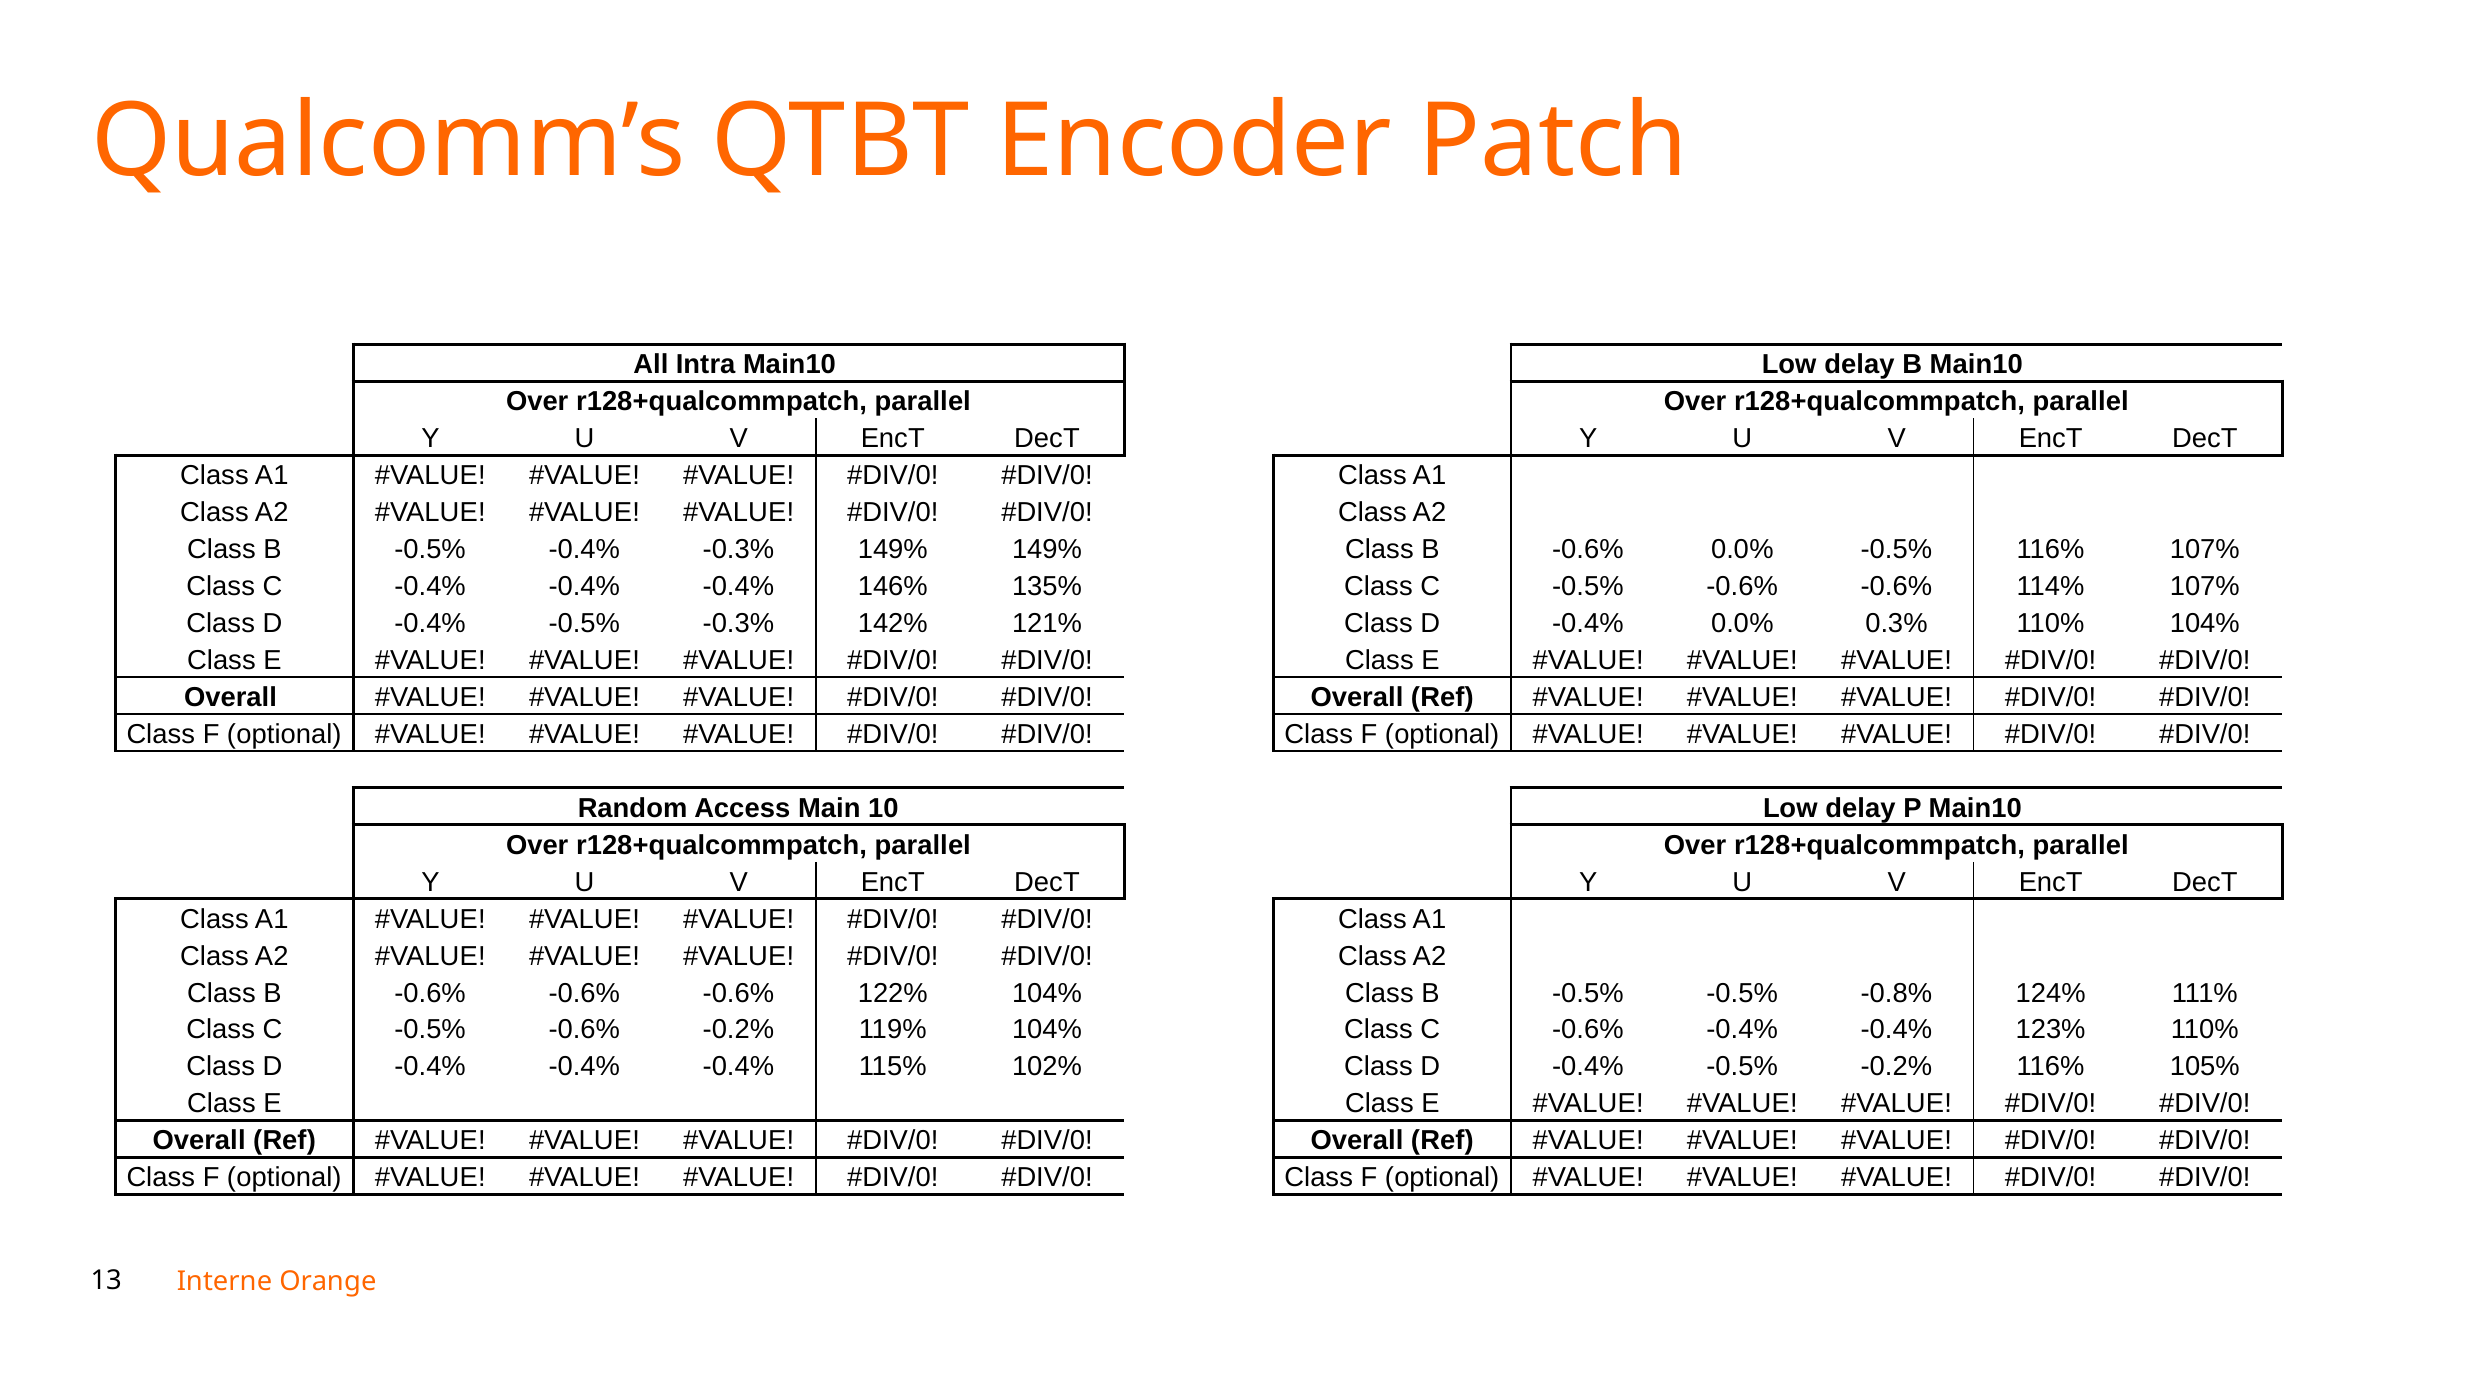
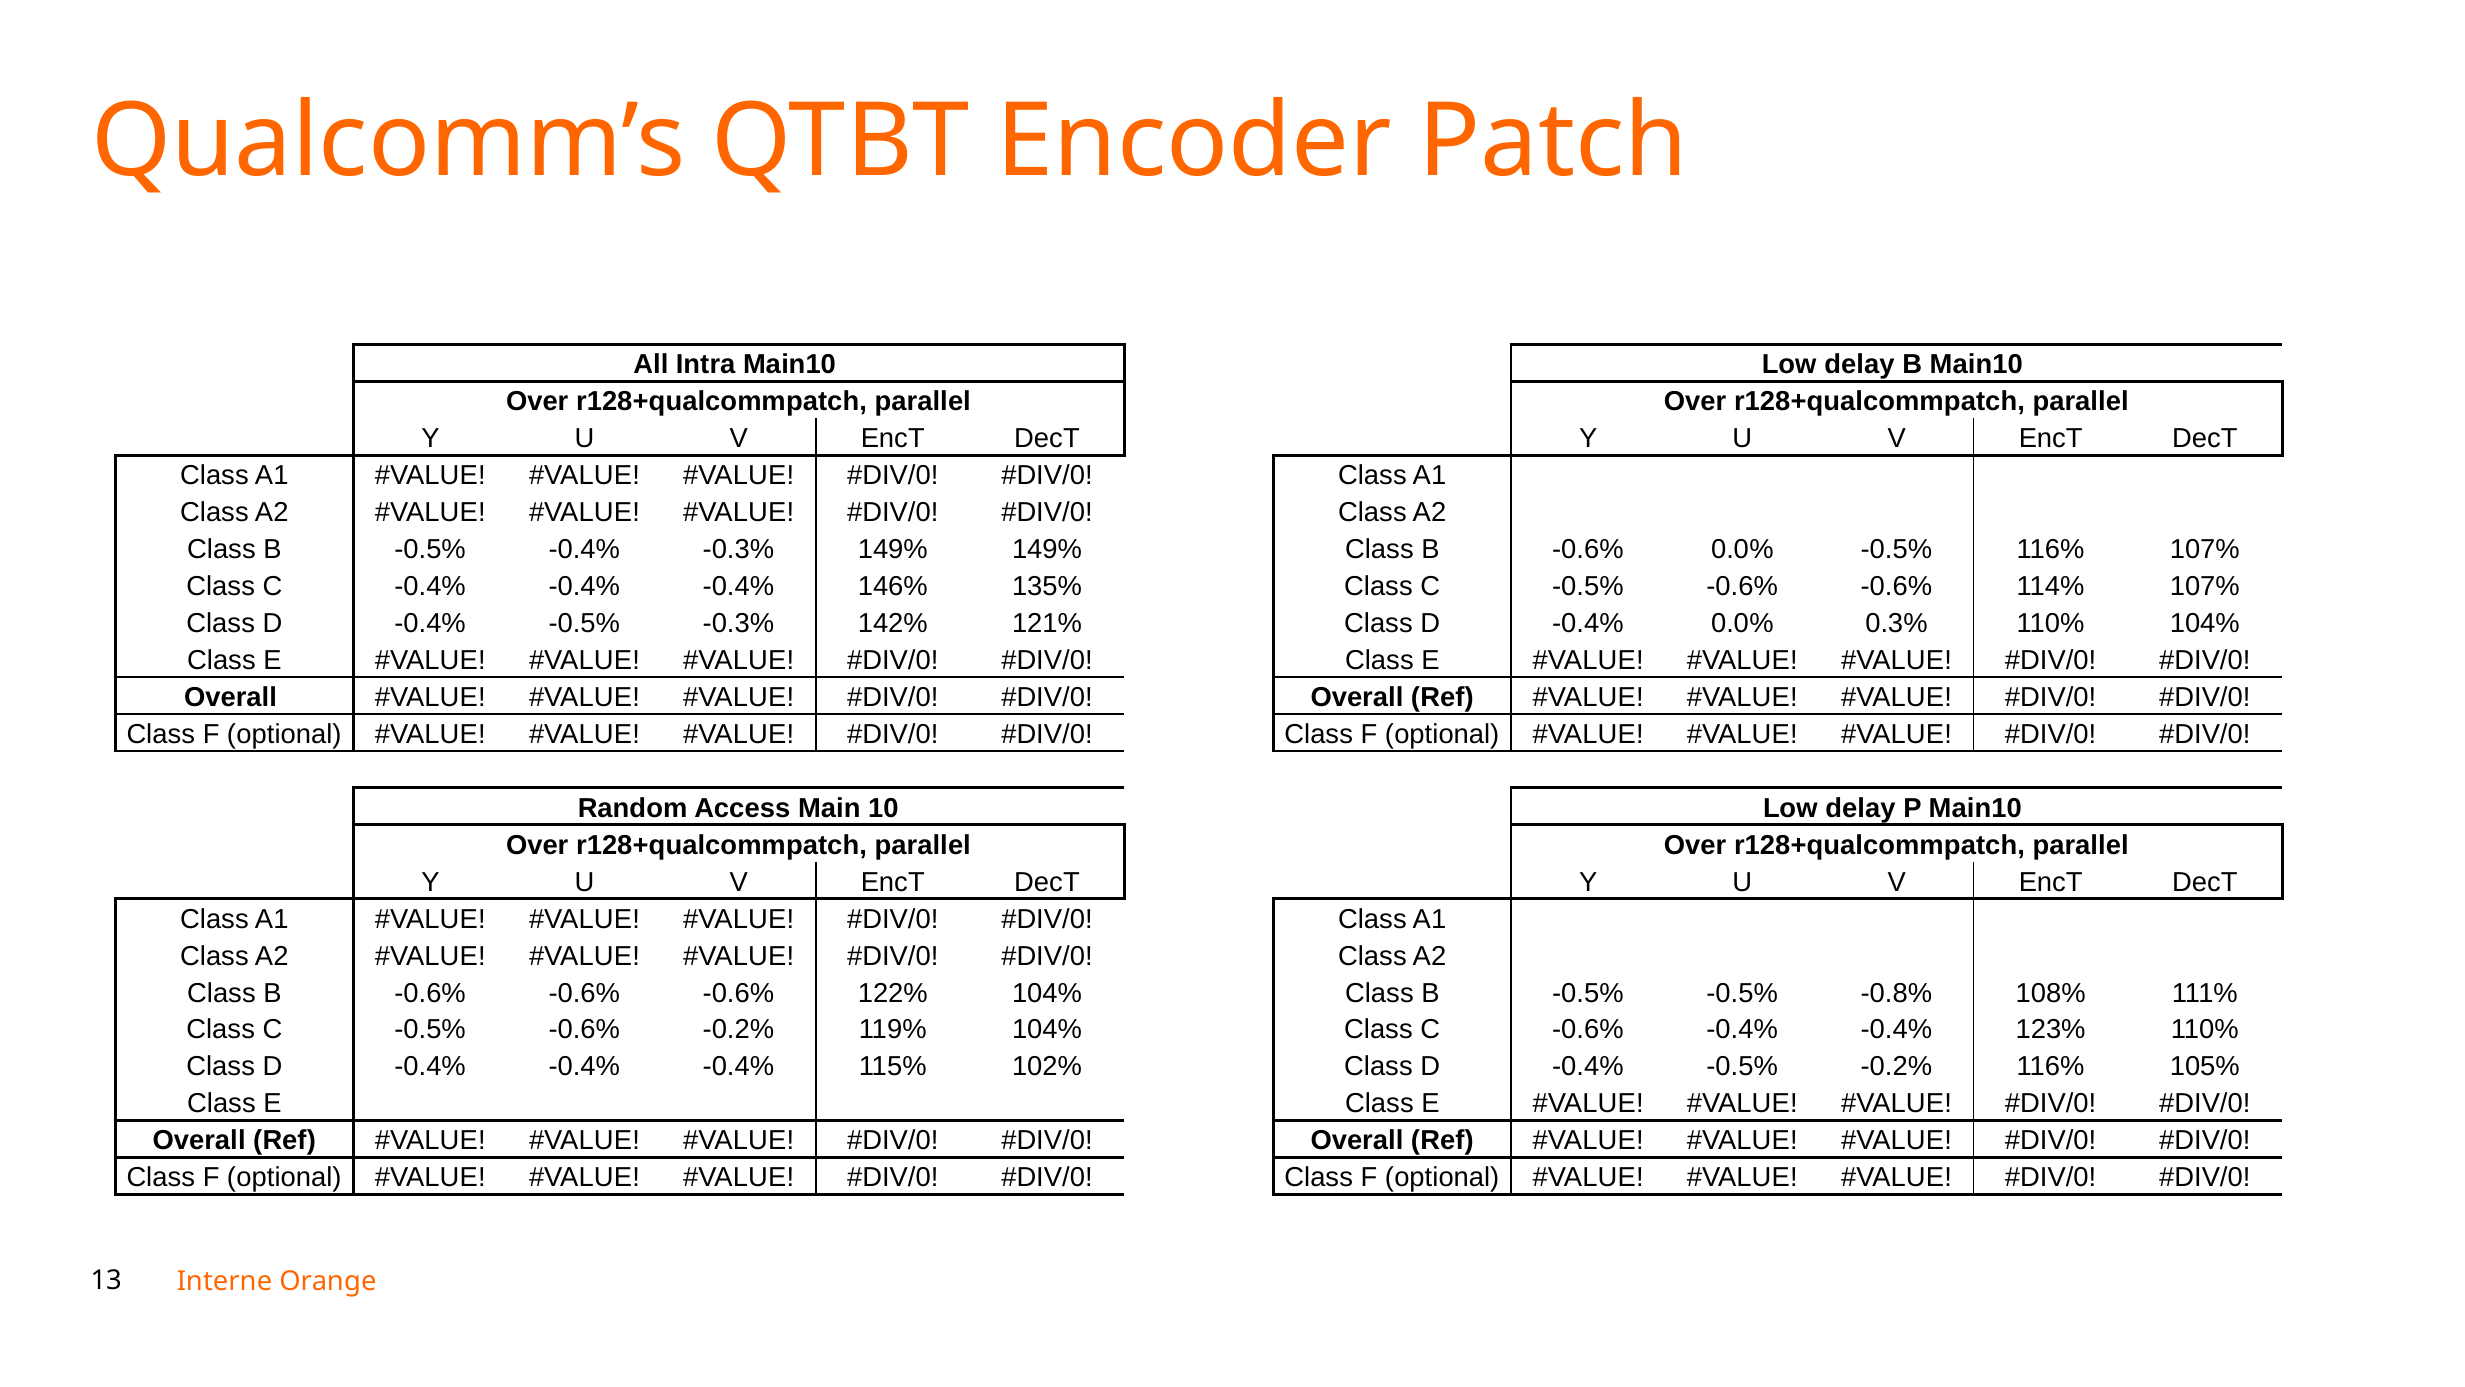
124%: 124% -> 108% (2051, 993)
